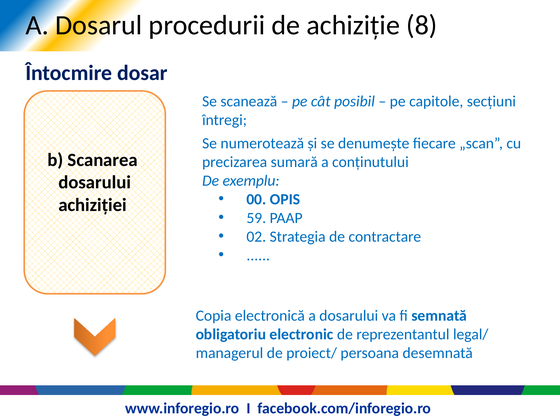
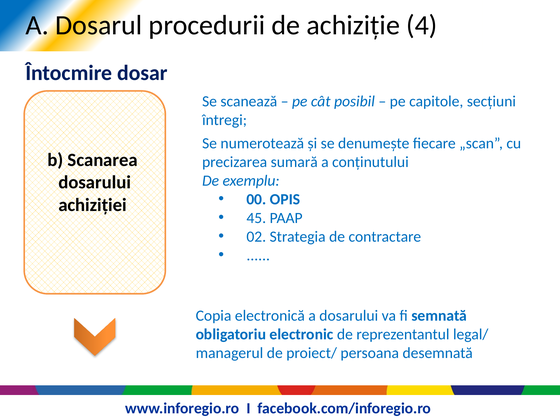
8: 8 -> 4 (422, 25)
59: 59 -> 45 (256, 218)
